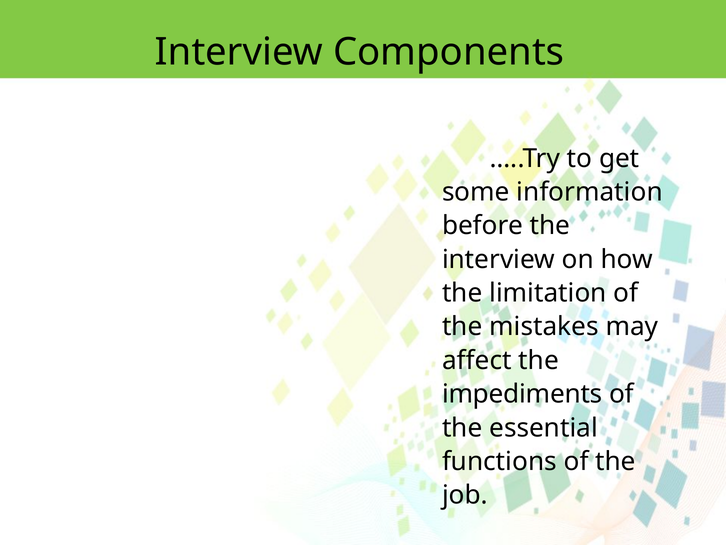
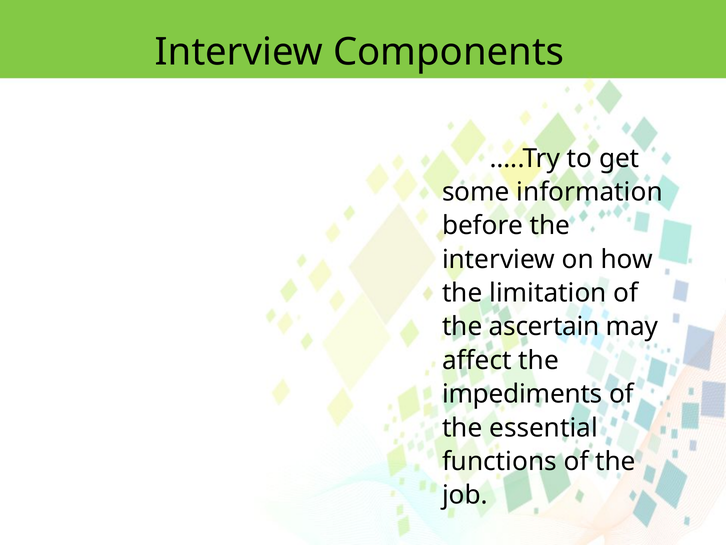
mistakes: mistakes -> ascertain (544, 327)
